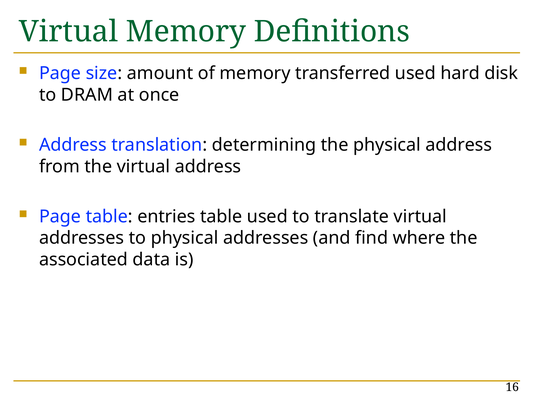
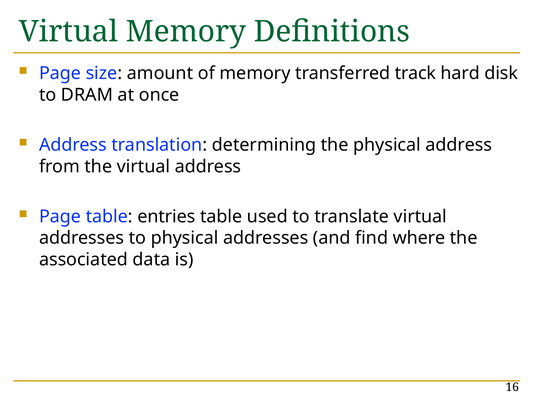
transferred used: used -> track (415, 73)
